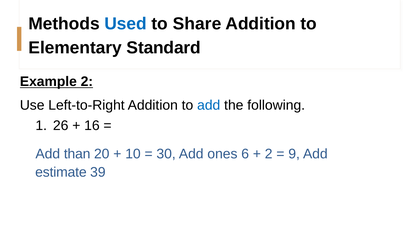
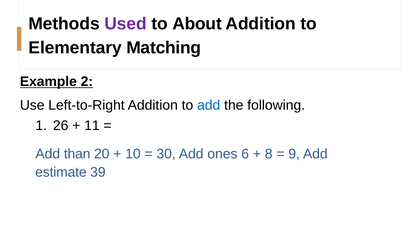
Used colour: blue -> purple (126, 24)
Share: Share -> About (197, 24)
Standard: Standard -> Matching (164, 48)
16: 16 -> 11 (92, 126)
2: 2 -> 8 (269, 154)
